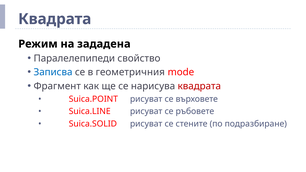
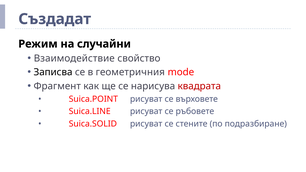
Квадрата: Квадрата -> Създадат (55, 19)
зададена: зададена -> случайни (104, 44)
Паралелепипеди: Паралелепипеди -> Взаимодействие (74, 58)
Записва colour: blue -> black (53, 72)
